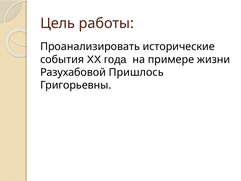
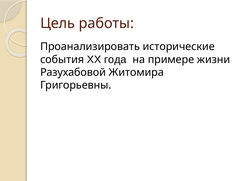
Пришлось: Пришлось -> Житомира (136, 72)
